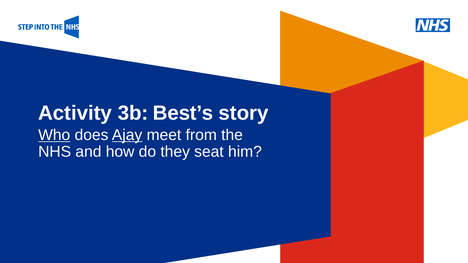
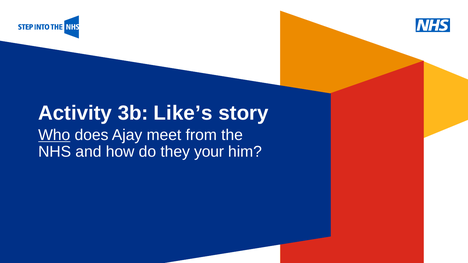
Best’s: Best’s -> Like’s (183, 113)
Ajay underline: present -> none (127, 135)
seat: seat -> your (209, 152)
